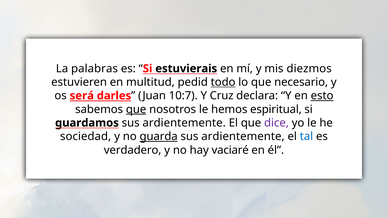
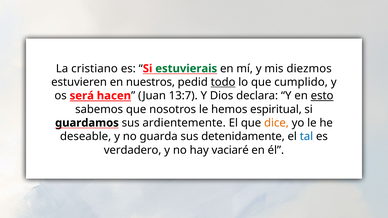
palabras: palabras -> cristiano (94, 69)
estuvierais colour: black -> green (186, 69)
multitud: multitud -> nuestros (150, 82)
necesario: necesario -> cumplido (301, 82)
darles: darles -> hacen (114, 96)
10:7: 10:7 -> 13:7 (183, 96)
Cruz: Cruz -> Dios (222, 96)
que underline: present -> none (136, 109)
dice colour: purple -> orange (276, 123)
sociedad: sociedad -> deseable (86, 137)
guarda underline: present -> none (159, 137)
ardientemente: ardientemente -> detenidamente (243, 137)
